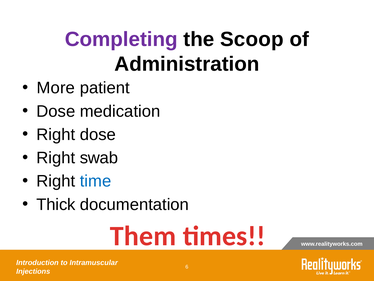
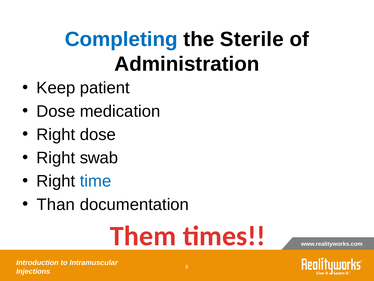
Completing colour: purple -> blue (121, 39)
Scoop: Scoop -> Sterile (252, 39)
More: More -> Keep (56, 88)
Thick: Thick -> Than (56, 204)
